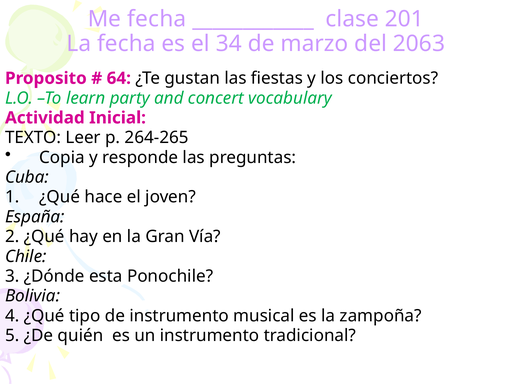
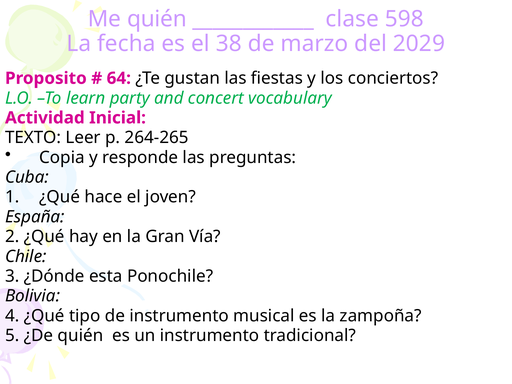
Me fecha: fecha -> quién (157, 19)
201: 201 -> 598 (404, 19)
34: 34 -> 38 (229, 44)
2063: 2063 -> 2029 (419, 44)
